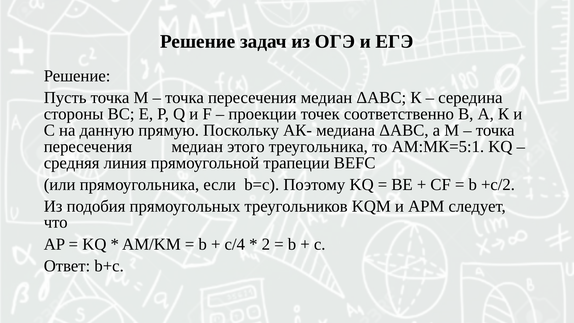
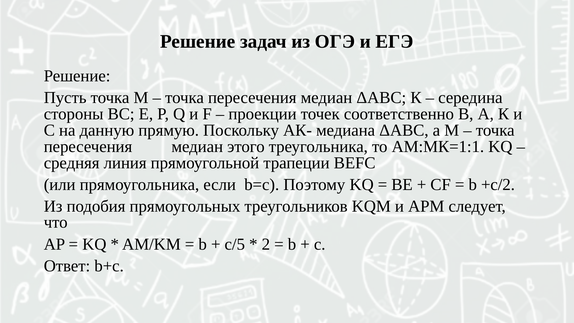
АМ:МК=5:1: АМ:МК=5:1 -> АМ:МК=1:1 (438, 146)
c/4: c/4 -> c/5 (235, 244)
